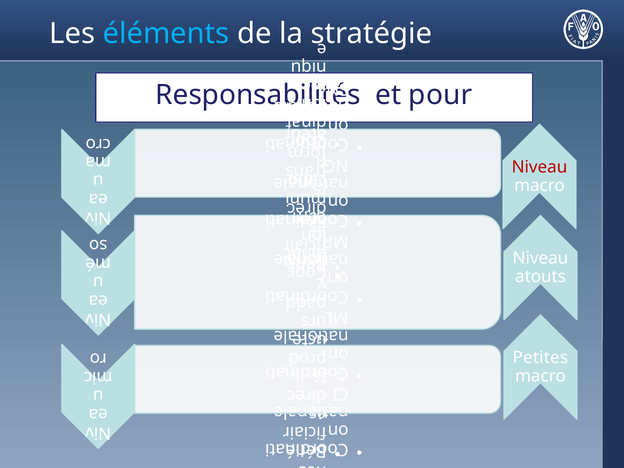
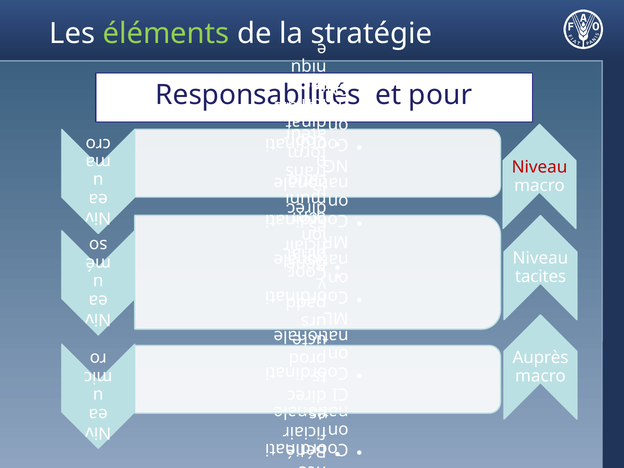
éléments colour: light blue -> light green (166, 34)
atouts: atouts -> tacites (541, 277)
Petites: Petites -> Auprès (541, 358)
